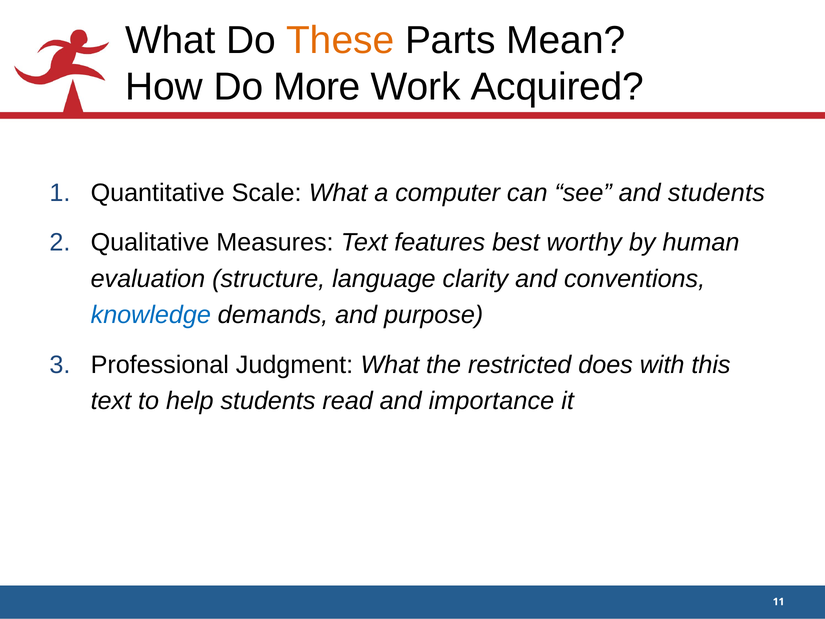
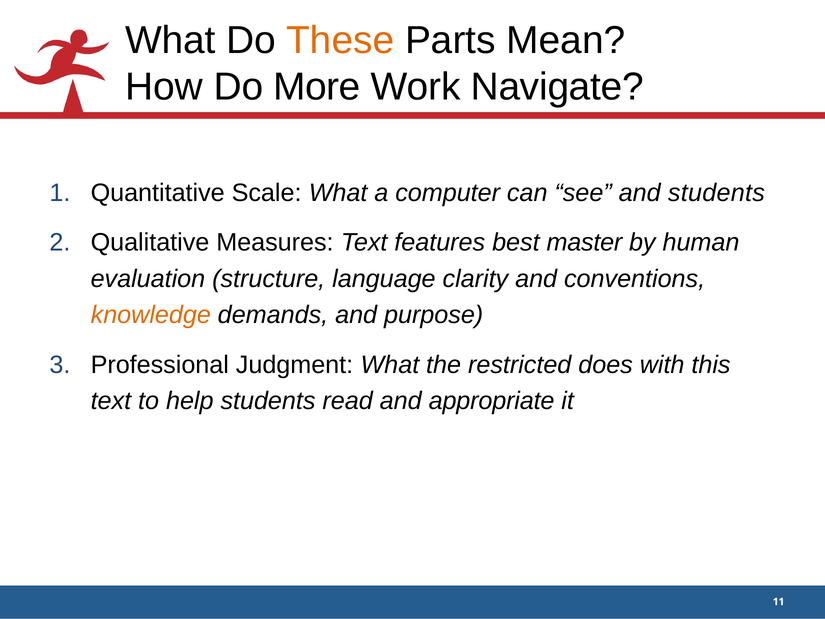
Acquired: Acquired -> Navigate (557, 87)
worthy: worthy -> master (584, 242)
knowledge colour: blue -> orange (151, 315)
importance: importance -> appropriate (492, 401)
